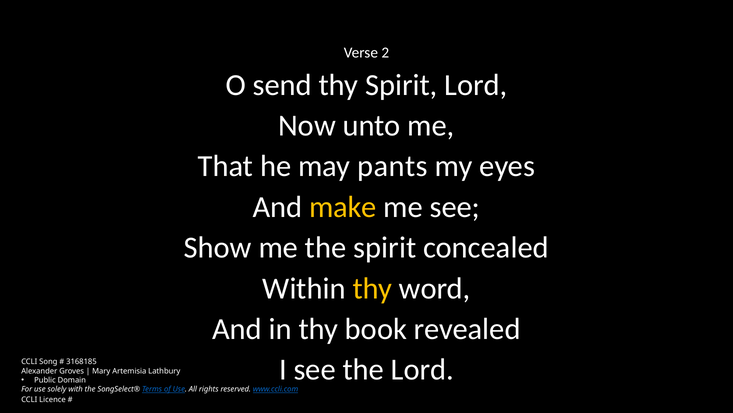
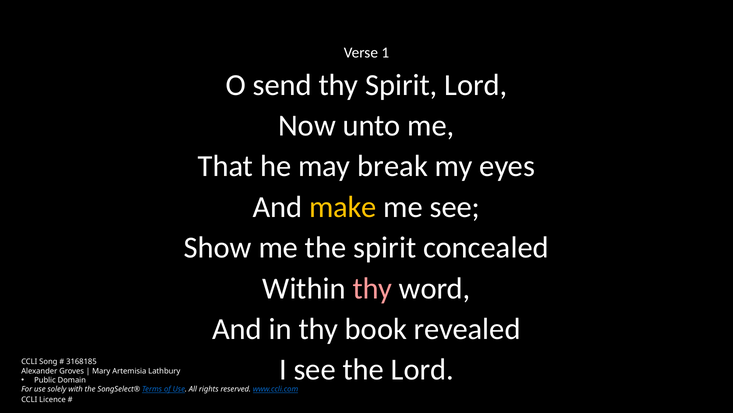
2: 2 -> 1 (385, 53)
pants: pants -> break (393, 166)
thy colour: yellow -> pink (372, 288)
